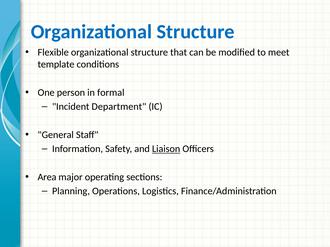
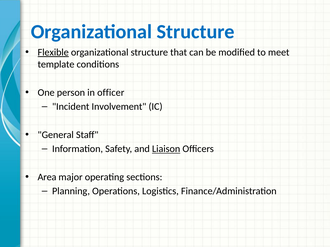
Flexible underline: none -> present (53, 52)
formal: formal -> officer (111, 93)
Department: Department -> Involvement (119, 107)
